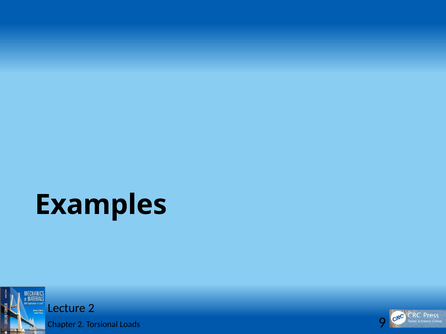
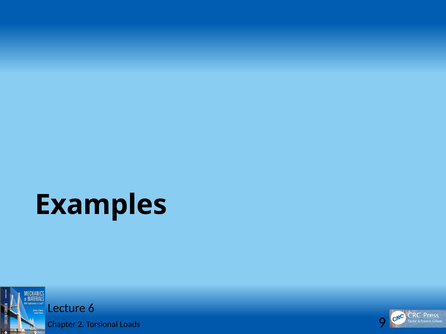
Lecture 2: 2 -> 6 (91, 309)
